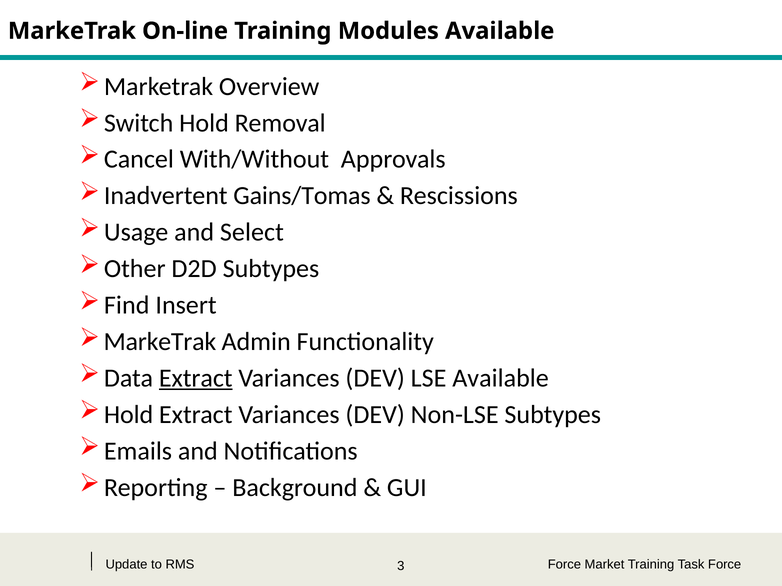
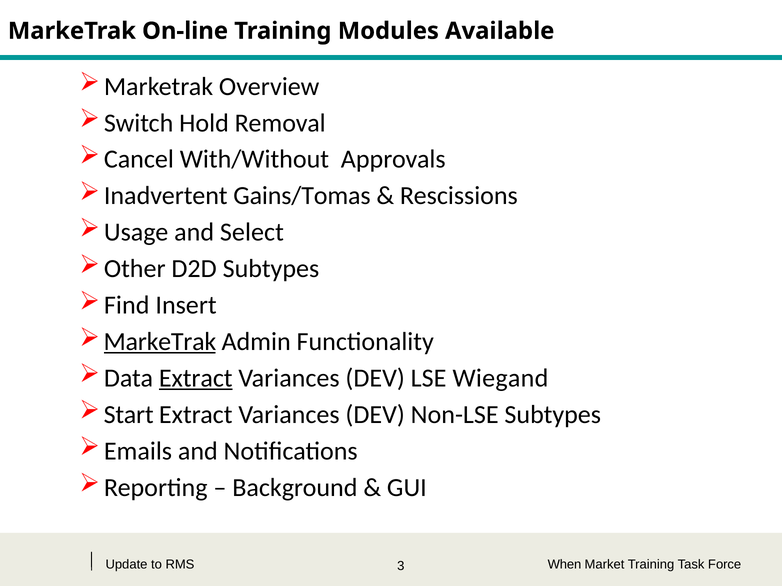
MarkeTrak underline: none -> present (160, 342)
LSE Available: Available -> Wiegand (500, 378)
Hold: Hold -> Start (129, 415)
Force: Force -> When (564, 565)
